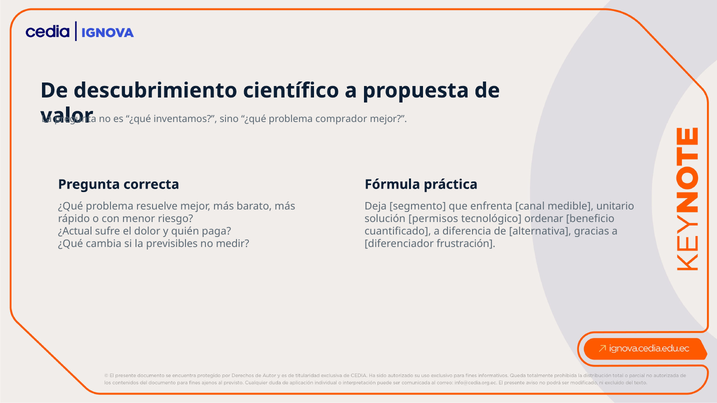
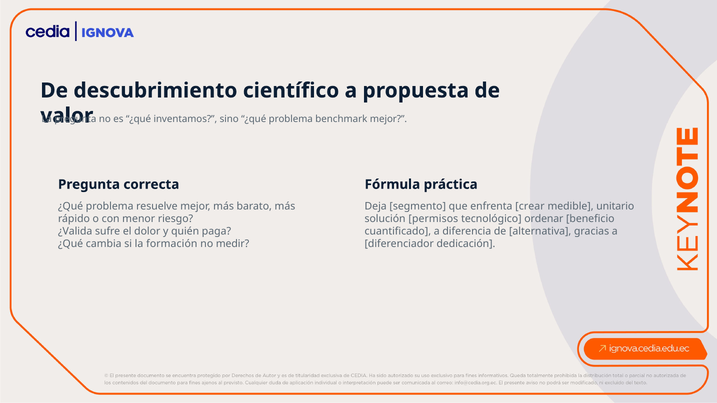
comprador: comprador -> benchmark (341, 119)
canal: canal -> crear (530, 206)
¿Actual: ¿Actual -> ¿Valida (75, 231)
previsibles: previsibles -> formación (172, 244)
frustración: frustración -> dedicación (466, 244)
